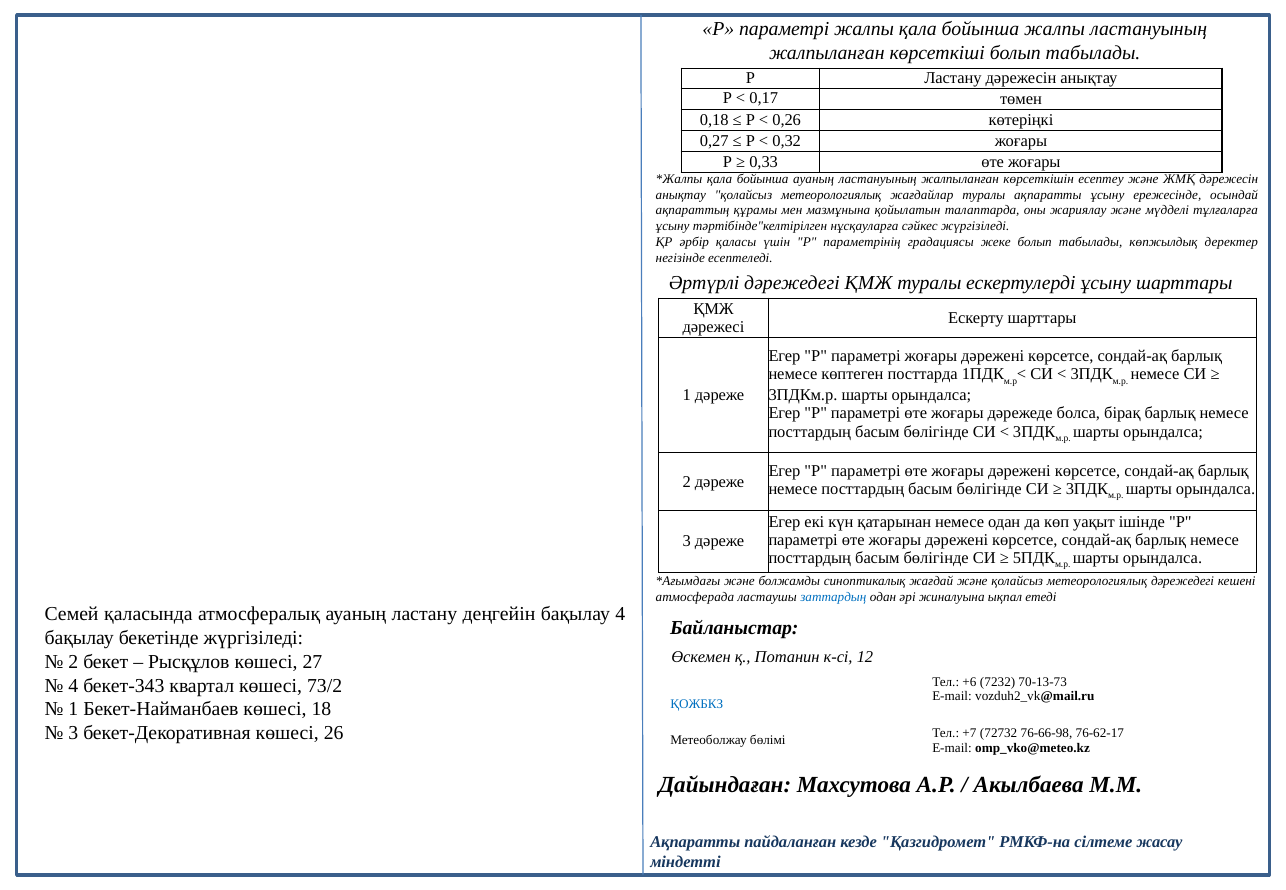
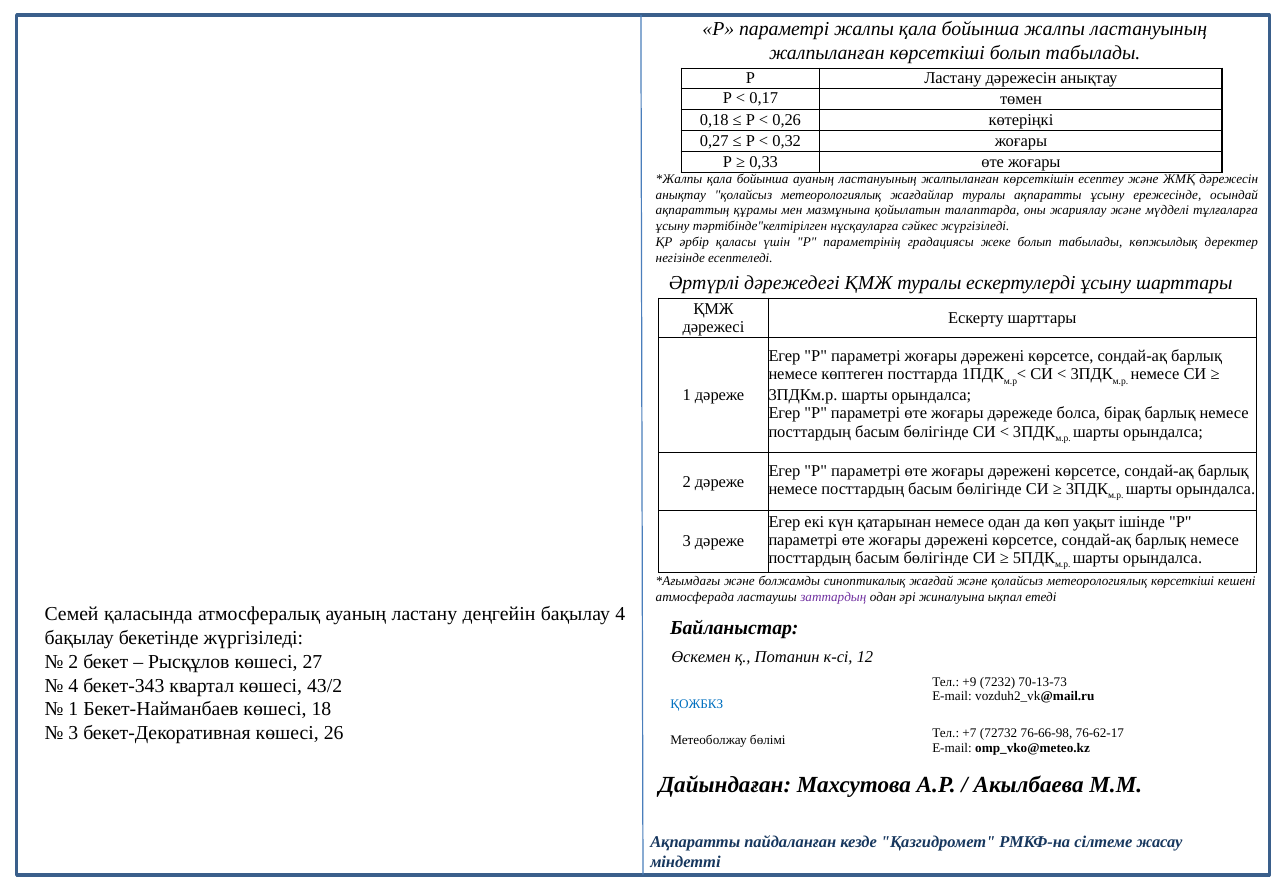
метеорологиялық дәрежедегі: дәрежедегі -> көрсеткіші (1183, 581)
заттардың colour: blue -> purple (833, 597)
+6: +6 -> +9 (969, 682)
73/2: 73/2 -> 43/2 (325, 686)
